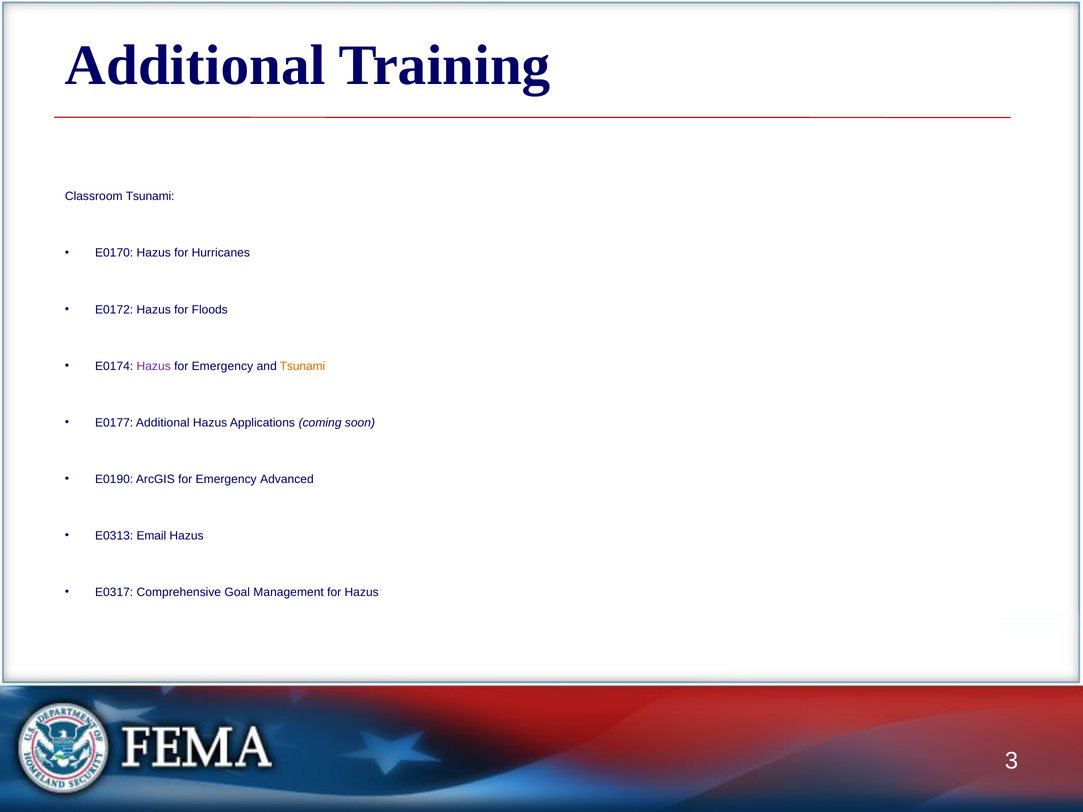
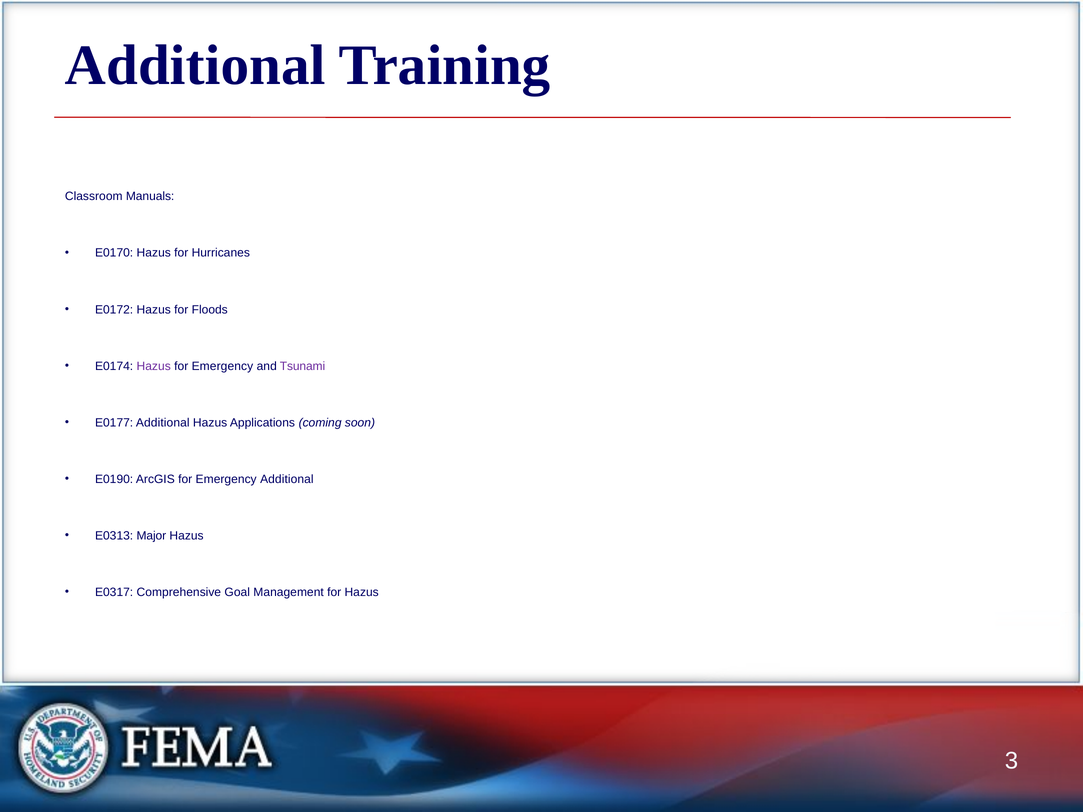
Classroom Tsunami: Tsunami -> Manuals (150, 197)
Tsunami colour: orange -> purple (302, 366)
Emergency Advanced: Advanced -> Additional (287, 479)
Email: Email -> Major (151, 536)
